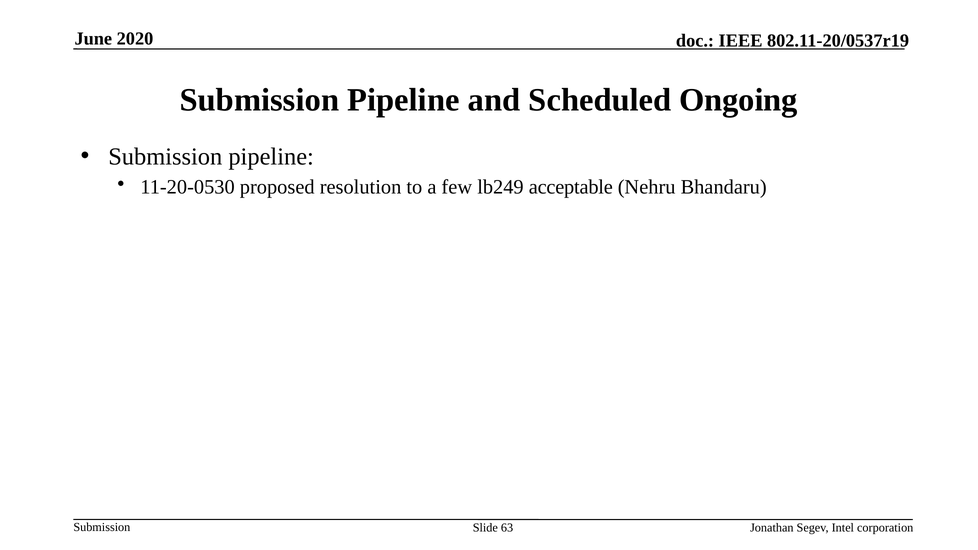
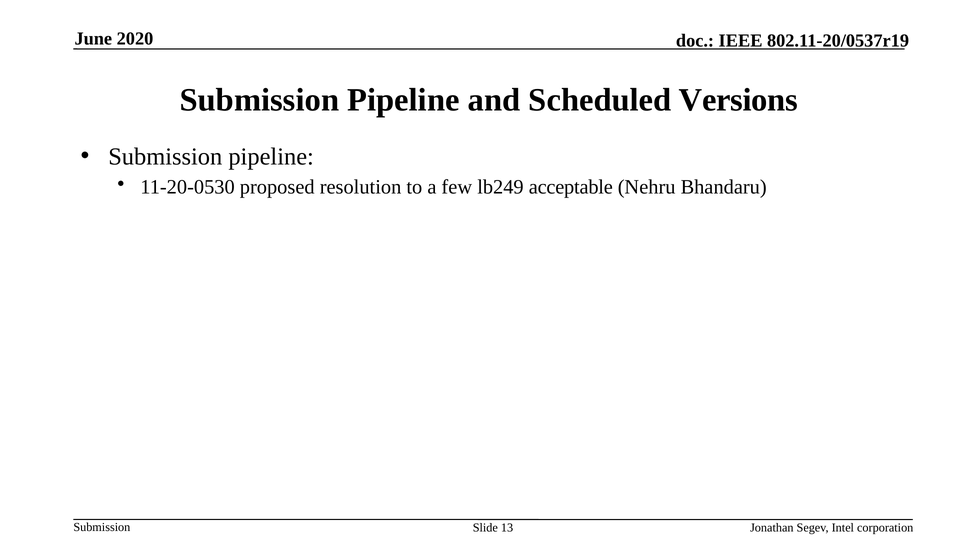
Ongoing: Ongoing -> Versions (738, 100)
63: 63 -> 13 (507, 528)
